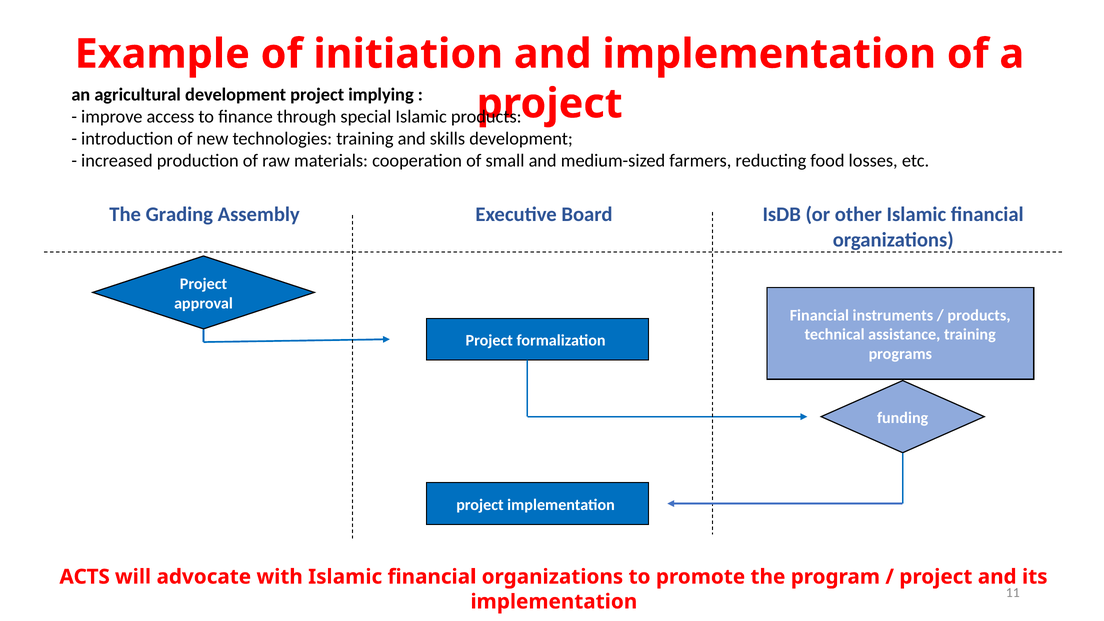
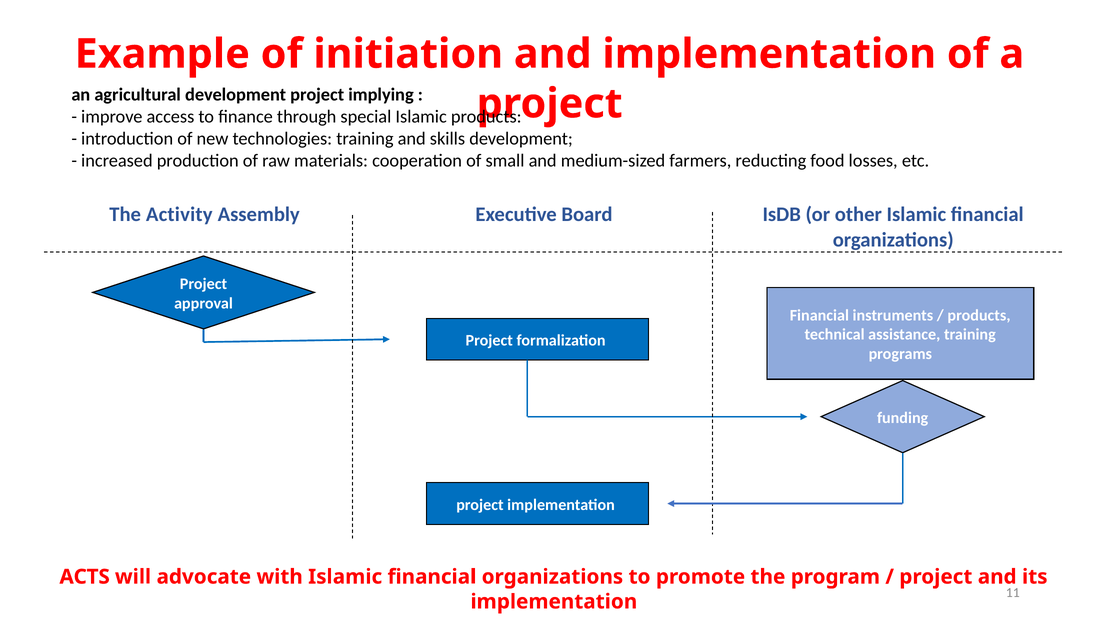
Grading: Grading -> Activity (179, 215)
